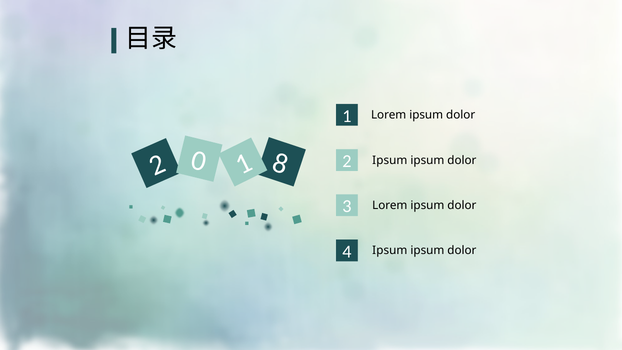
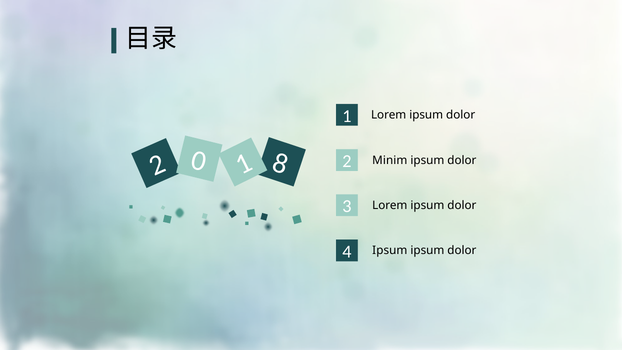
Ipsum: Ipsum -> Minim (390, 160)
